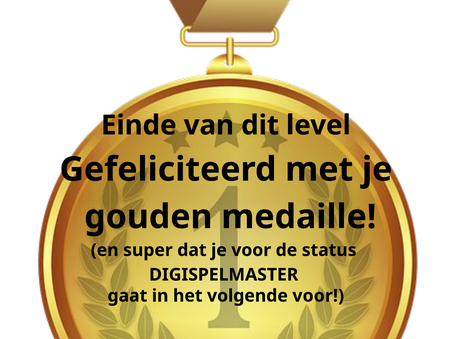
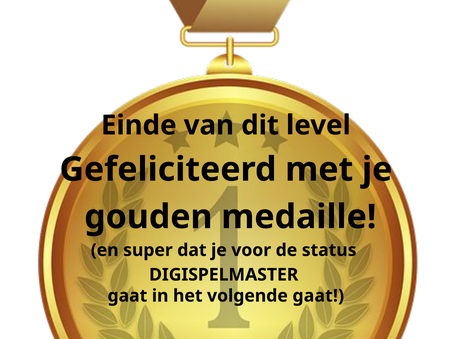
volgende voor: voor -> gaat (318, 296)
